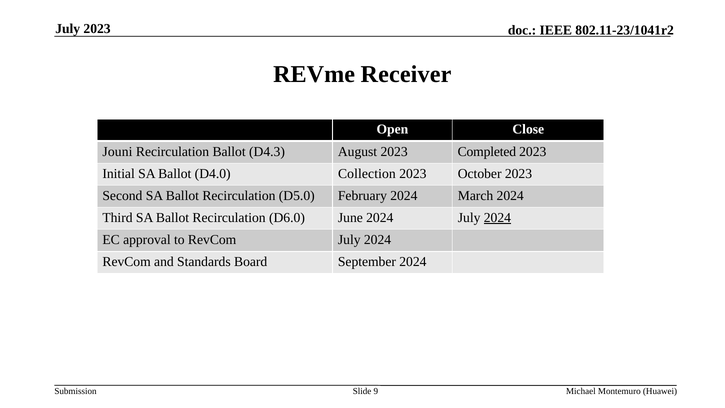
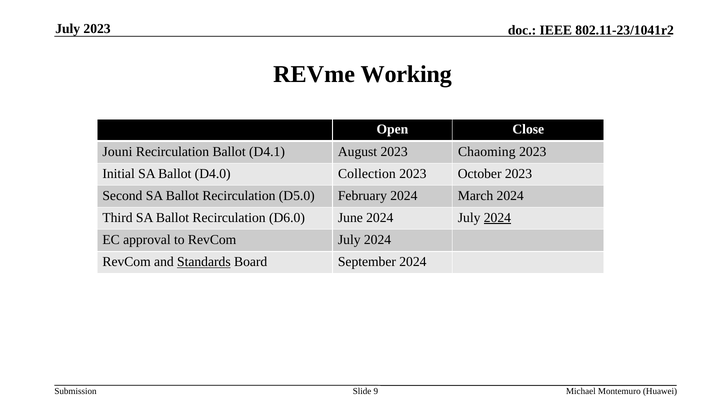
Receiver: Receiver -> Working (406, 74)
D4.3: D4.3 -> D4.1 (267, 151)
Completed: Completed -> Chaoming (487, 151)
Standards underline: none -> present (204, 262)
